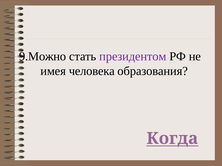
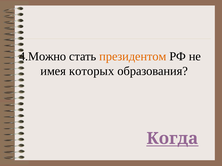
9.Можно: 9.Можно -> 4.Можно (43, 57)
президентом colour: purple -> orange (133, 57)
человека: человека -> которых (92, 71)
